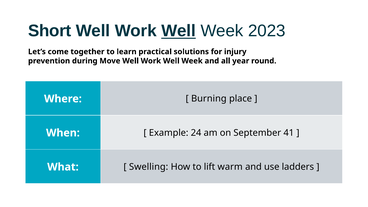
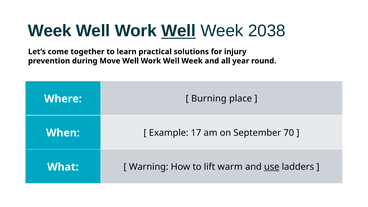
Short: Short -> Week (50, 31)
2023: 2023 -> 2038 (267, 31)
24: 24 -> 17 (196, 133)
41: 41 -> 70 (289, 133)
Swelling: Swelling -> Warning (149, 167)
use underline: none -> present (272, 167)
